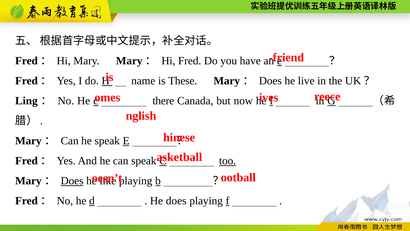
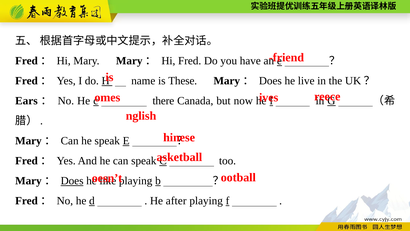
Ling: Ling -> Ears (26, 101)
too underline: present -> none (228, 161)
He does: does -> after (176, 201)
